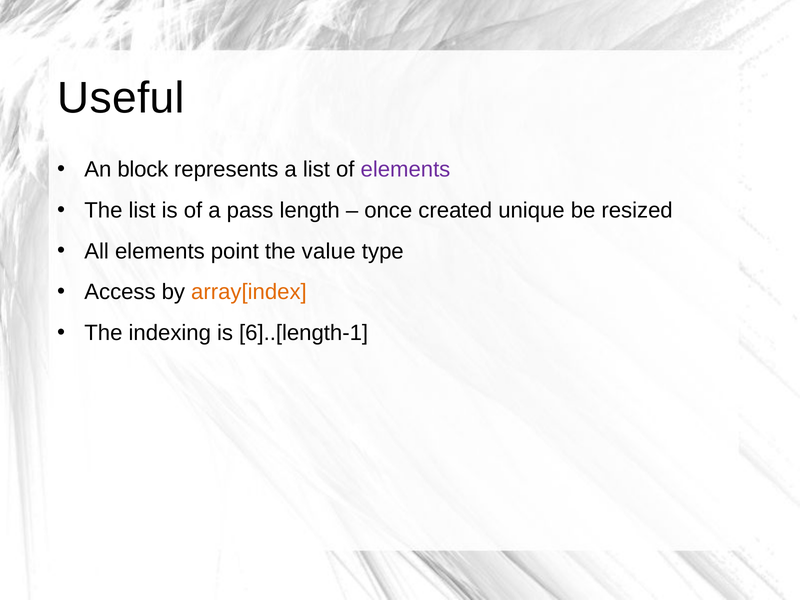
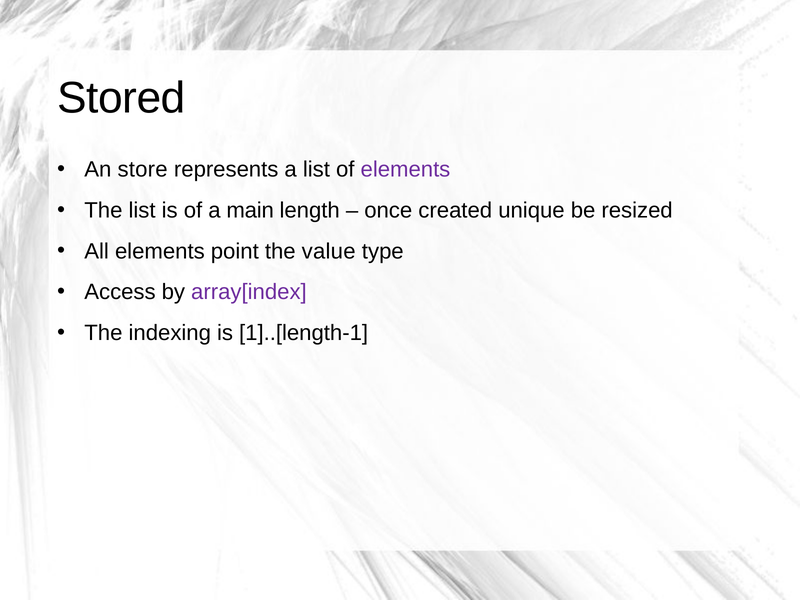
Useful: Useful -> Stored (121, 98)
block: block -> store (143, 170)
pass: pass -> main (250, 210)
array[index colour: orange -> purple (249, 292)
6]..[length-1: 6]..[length-1 -> 1]..[length-1 (304, 333)
